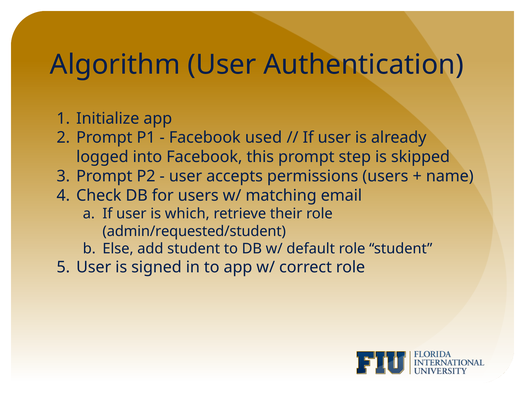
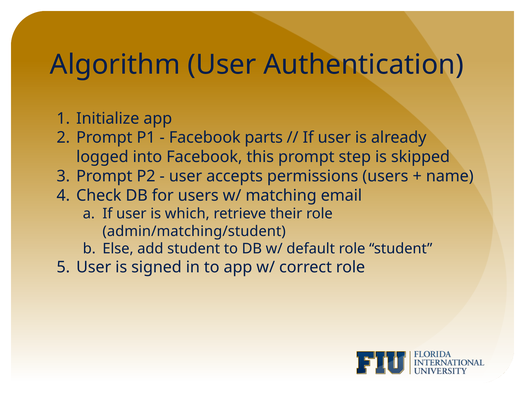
used: used -> parts (264, 138)
admin/requested/student: admin/requested/student -> admin/matching/student (194, 231)
